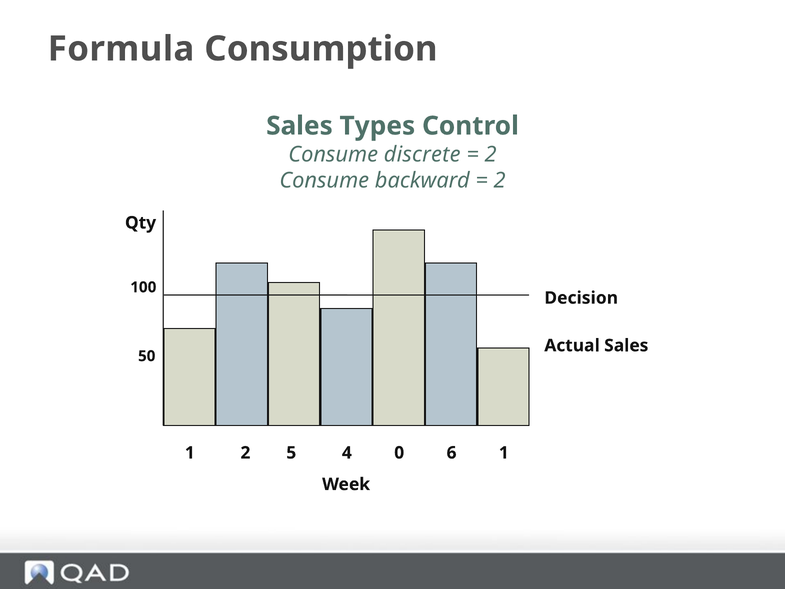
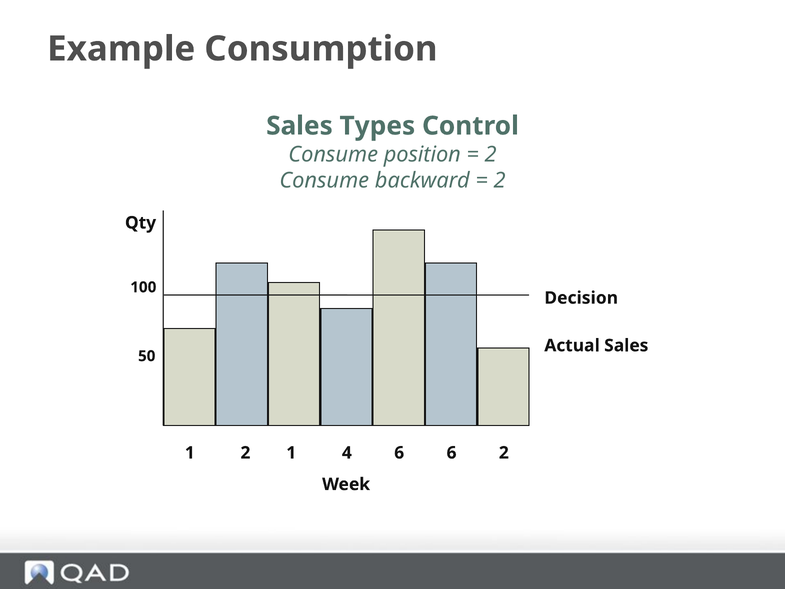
Formula: Formula -> Example (121, 49)
discrete: discrete -> position (422, 154)
2 5: 5 -> 1 (291, 453)
4 0: 0 -> 6 (399, 453)
6 1: 1 -> 2 (504, 453)
